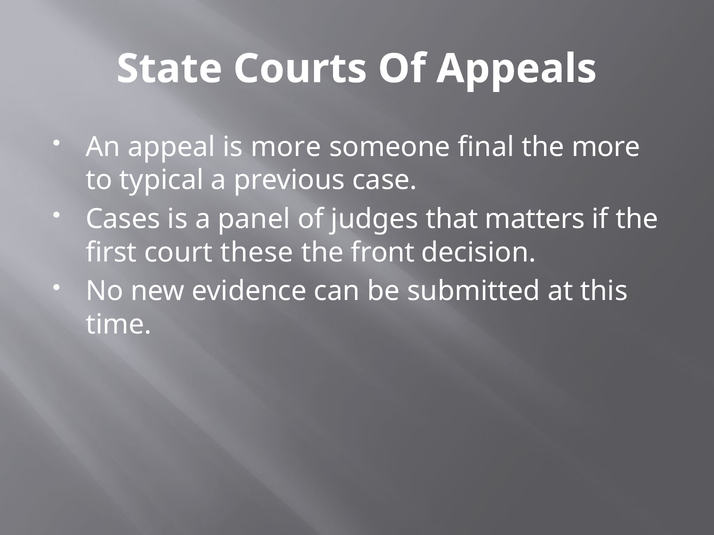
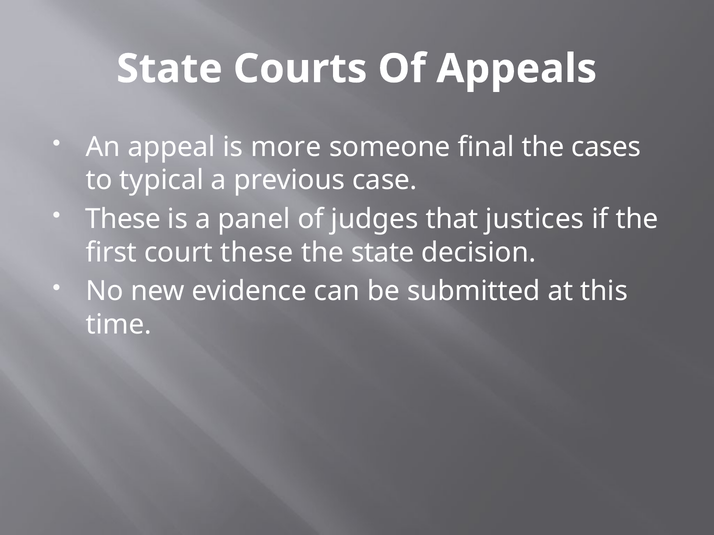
the more: more -> cases (606, 147)
Cases: Cases -> These (123, 219)
matters: matters -> justices (535, 219)
the front: front -> state (383, 253)
